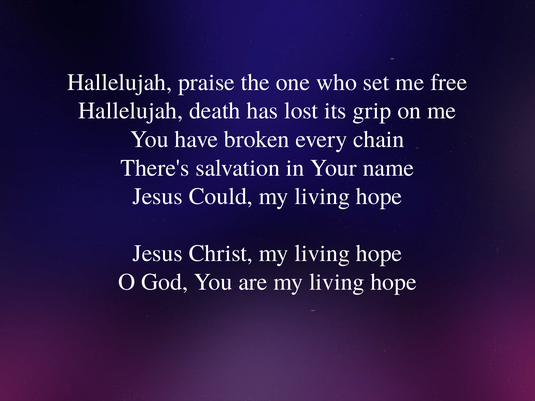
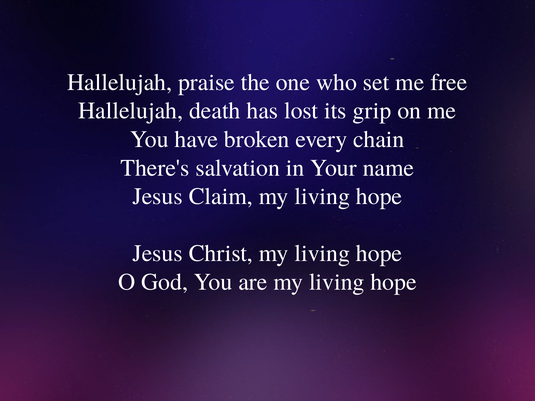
Could: Could -> Claim (221, 196)
